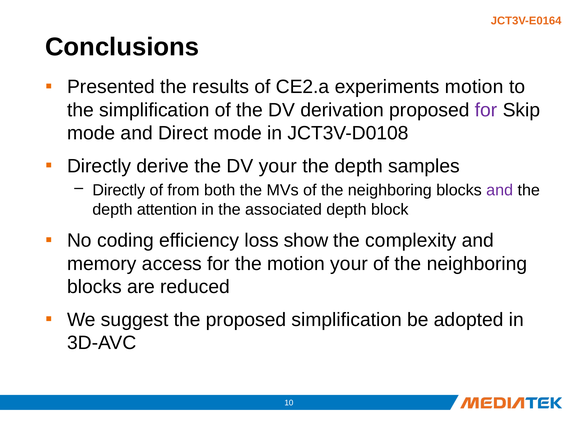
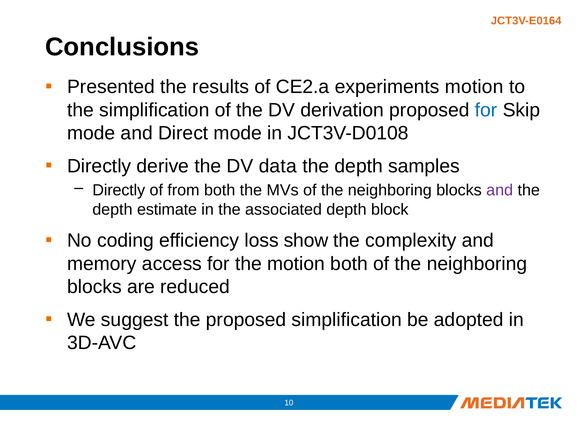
for colour: purple -> blue (486, 110)
DV your: your -> data (278, 166)
attention: attention -> estimate (167, 209)
motion your: your -> both (349, 263)
